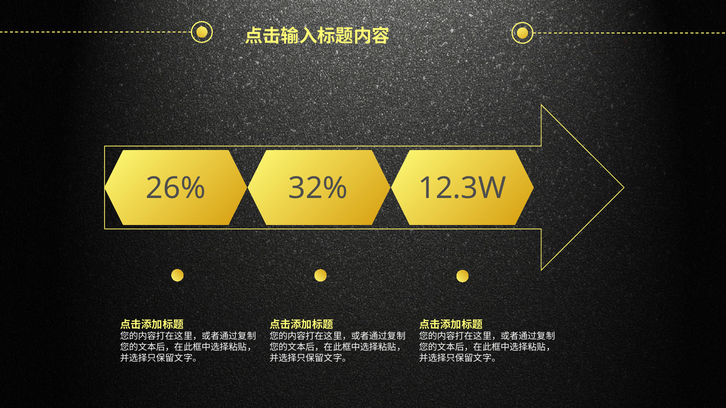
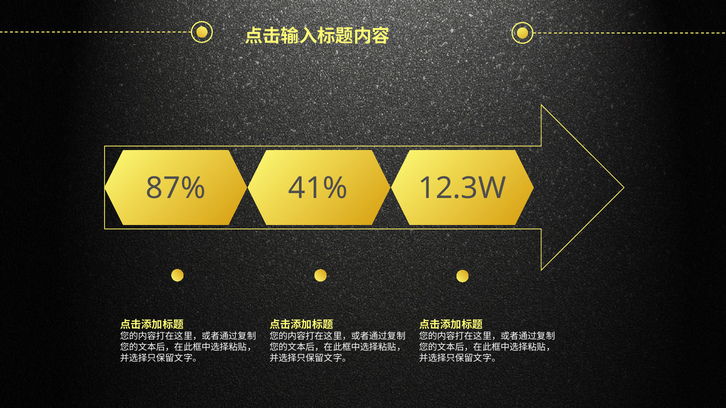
26%: 26% -> 87% (176, 189)
32%: 32% -> 41% (318, 189)
